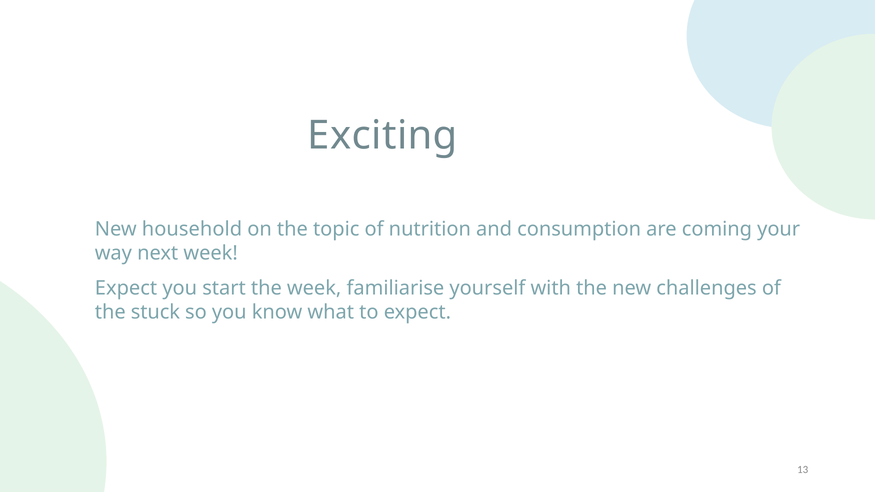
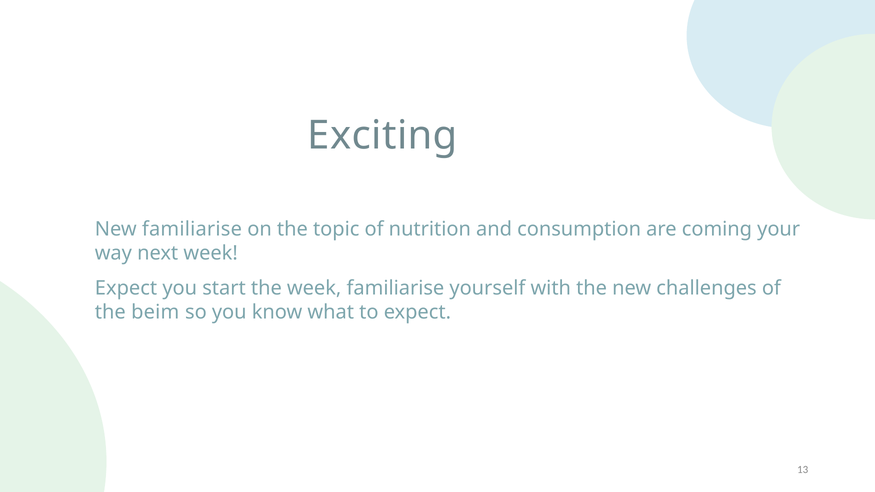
New household: household -> familiarise (192, 229)
stuck: stuck -> beim (155, 312)
